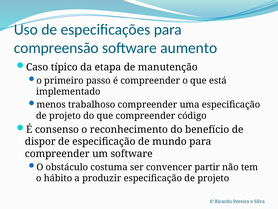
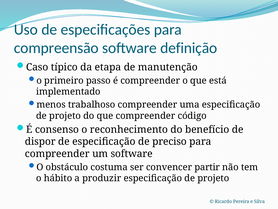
aumento: aumento -> definição (189, 48)
mundo: mundo -> preciso (170, 141)
